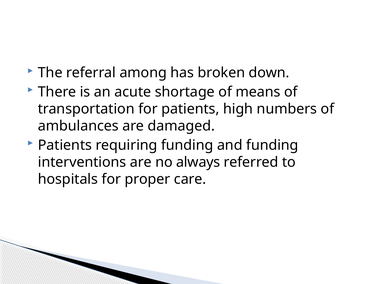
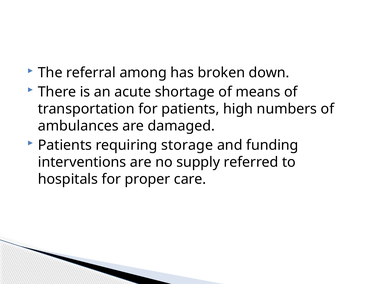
requiring funding: funding -> storage (187, 145)
always: always -> supply (198, 162)
